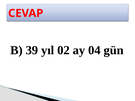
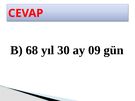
39: 39 -> 68 (32, 50)
02: 02 -> 30 (63, 50)
04: 04 -> 09 (94, 50)
